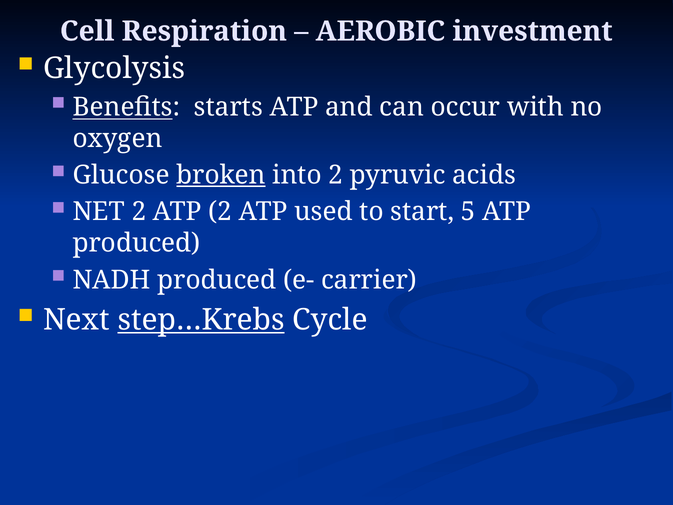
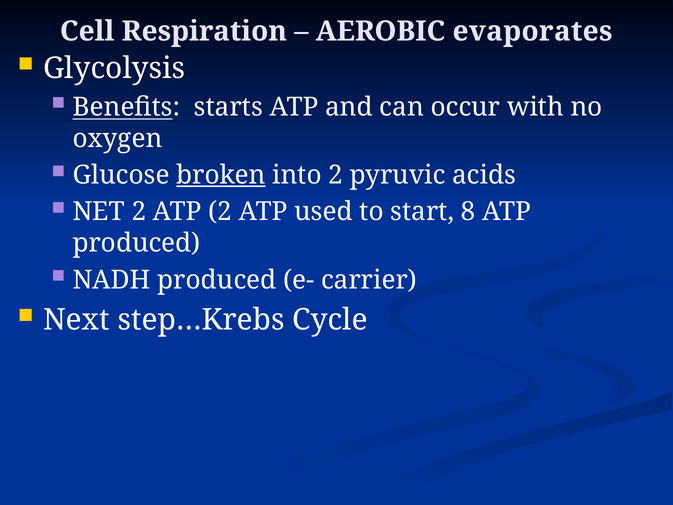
investment: investment -> evaporates (532, 31)
5: 5 -> 8 (468, 212)
step…Krebs underline: present -> none (201, 320)
